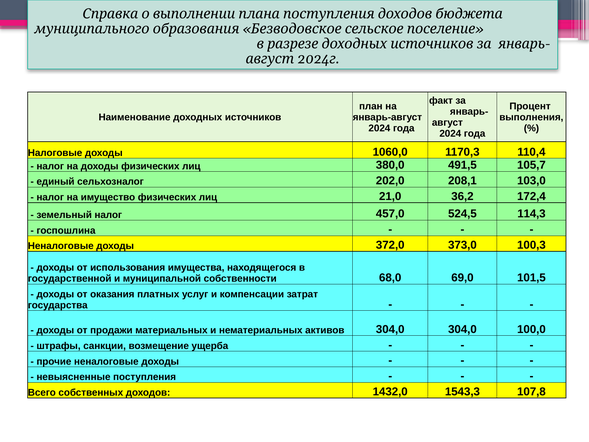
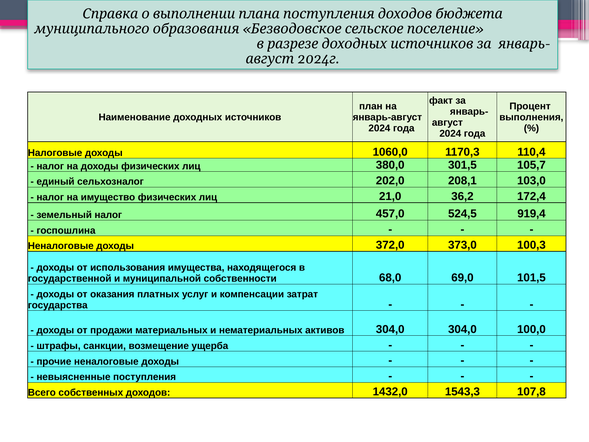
491,5: 491,5 -> 301,5 (462, 165)
114,3: 114,3 -> 919,4 (531, 214)
